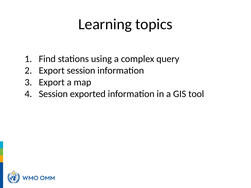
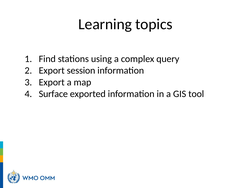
Session: Session -> Surface (53, 94)
